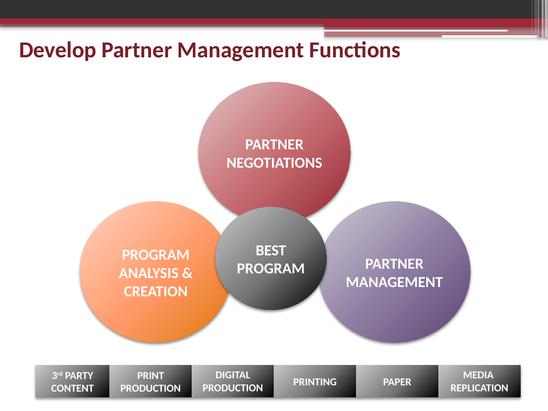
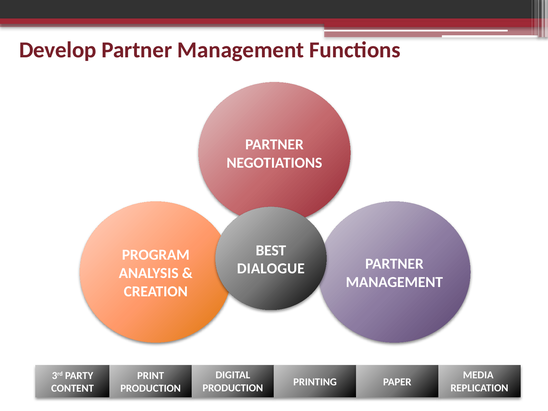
PROGRAM: PROGRAM -> DIALOGUE (271, 269)
